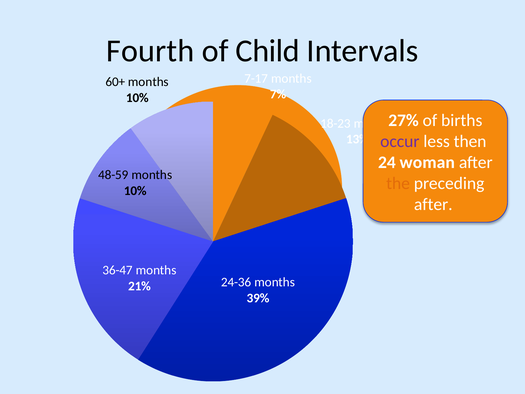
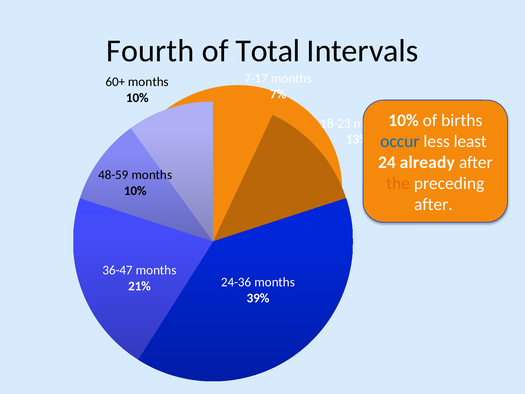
Child: Child -> Total (268, 51)
27%: 27% -> 10% (404, 120)
occur colour: purple -> blue (400, 141)
then: then -> least (470, 141)
woman: woman -> already (427, 162)
